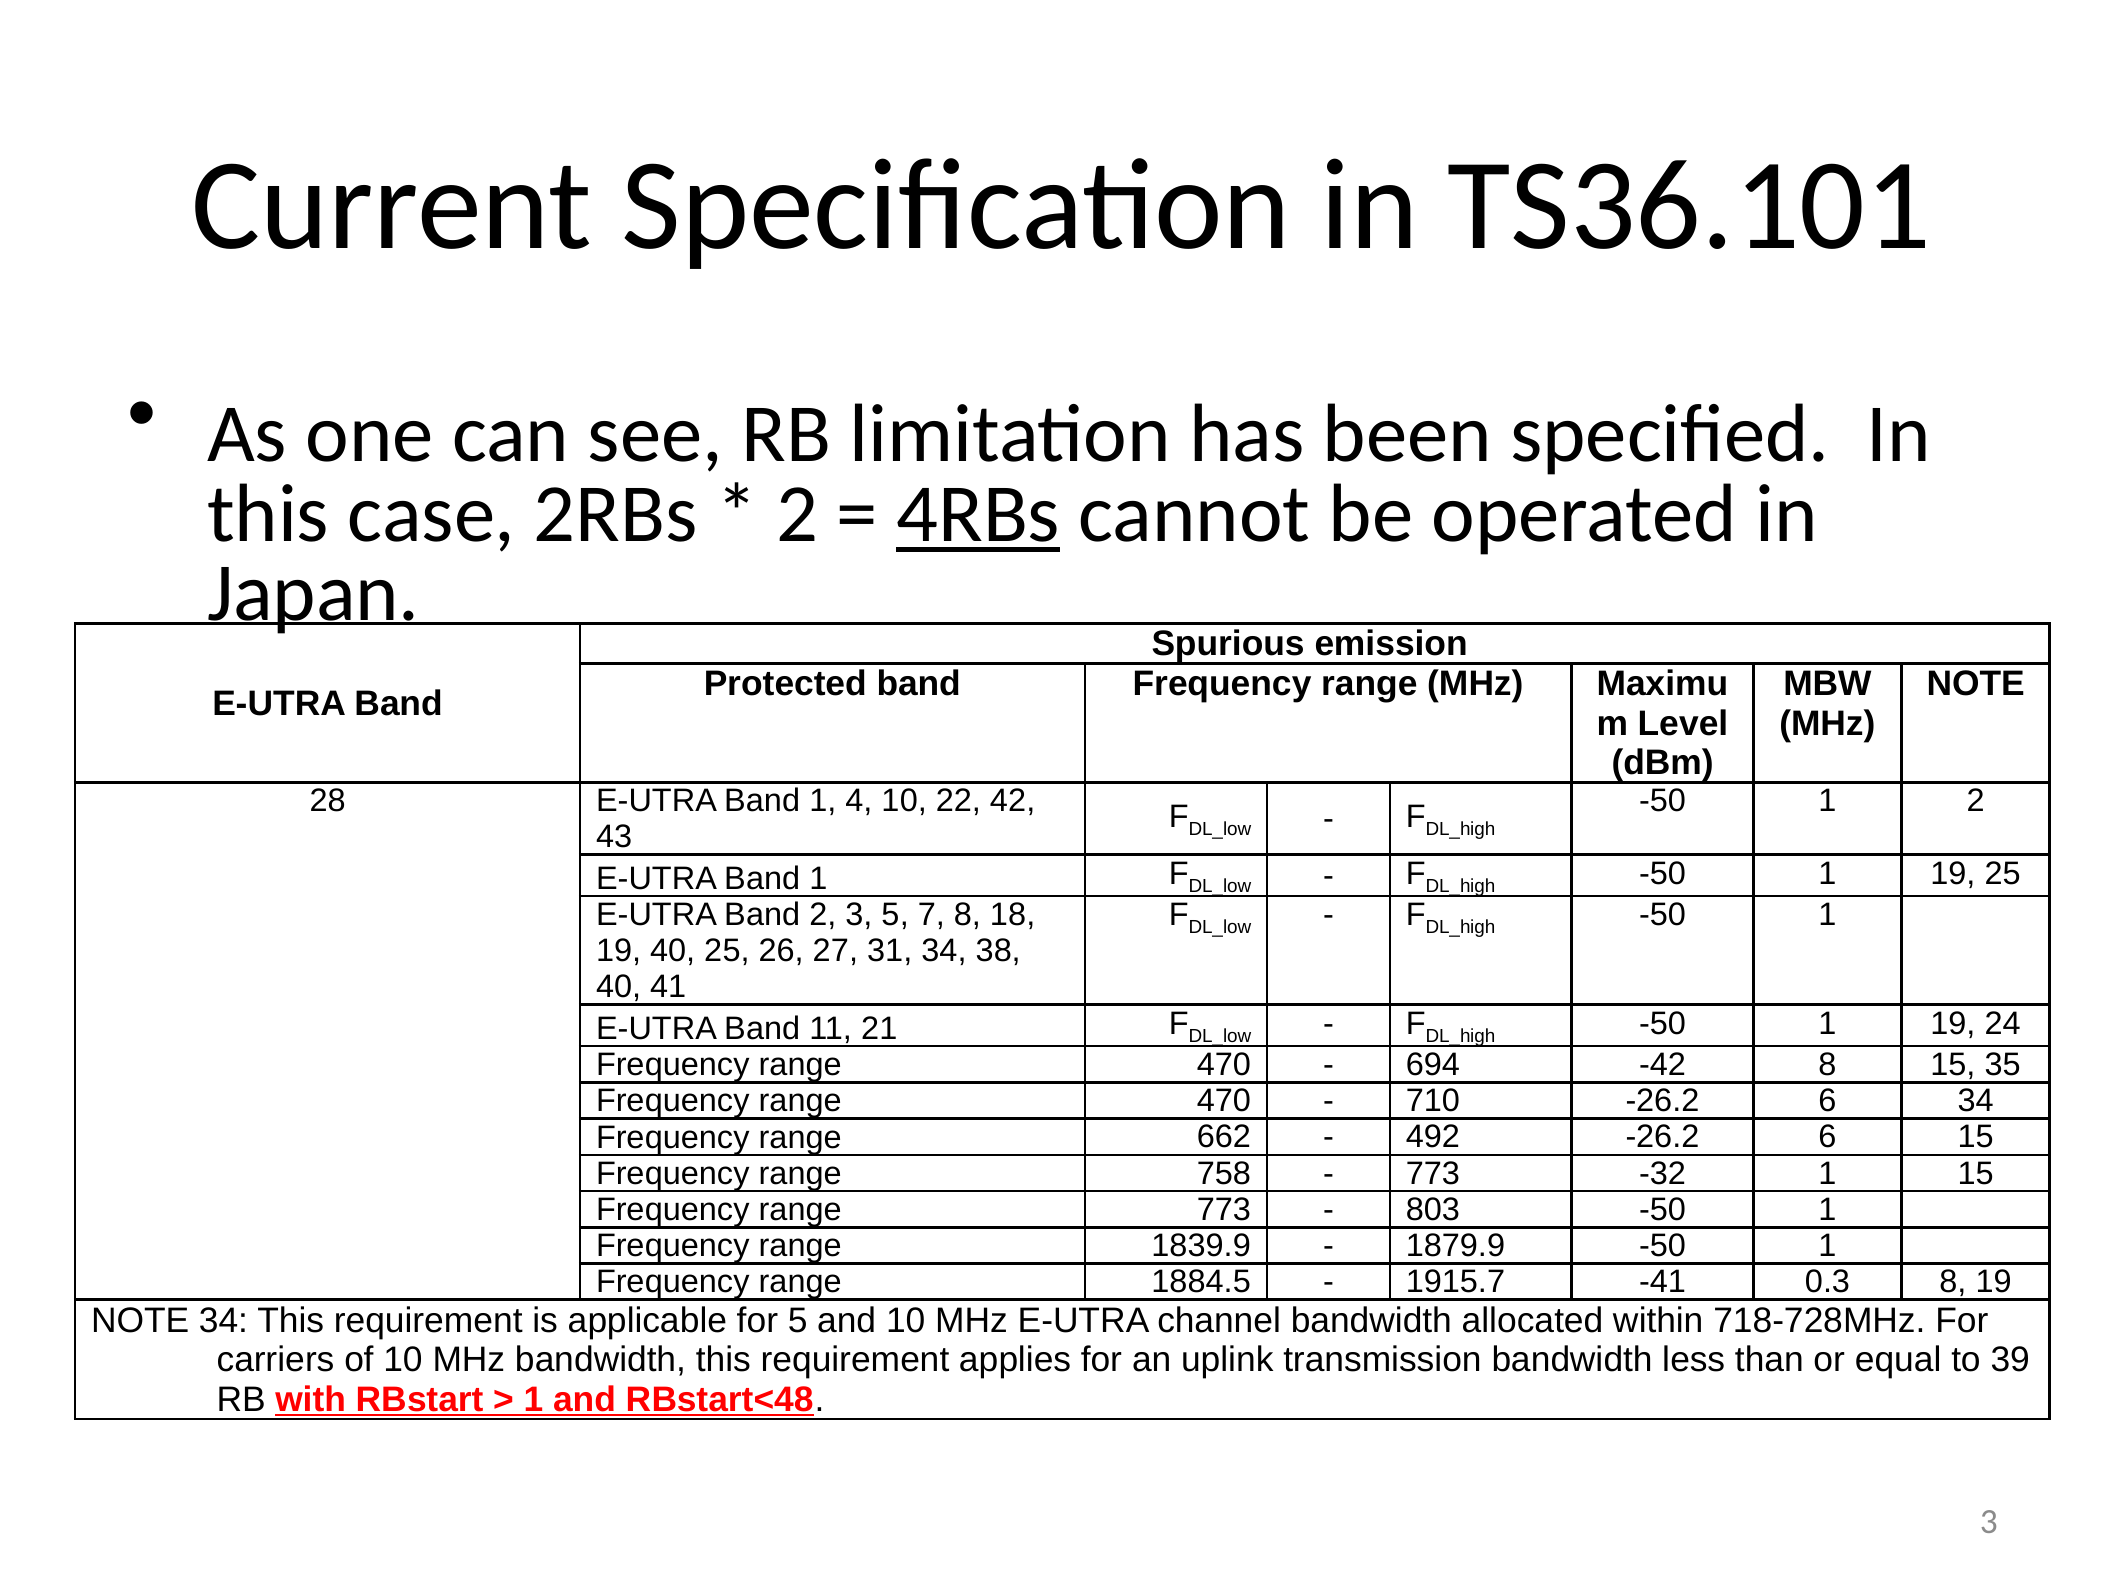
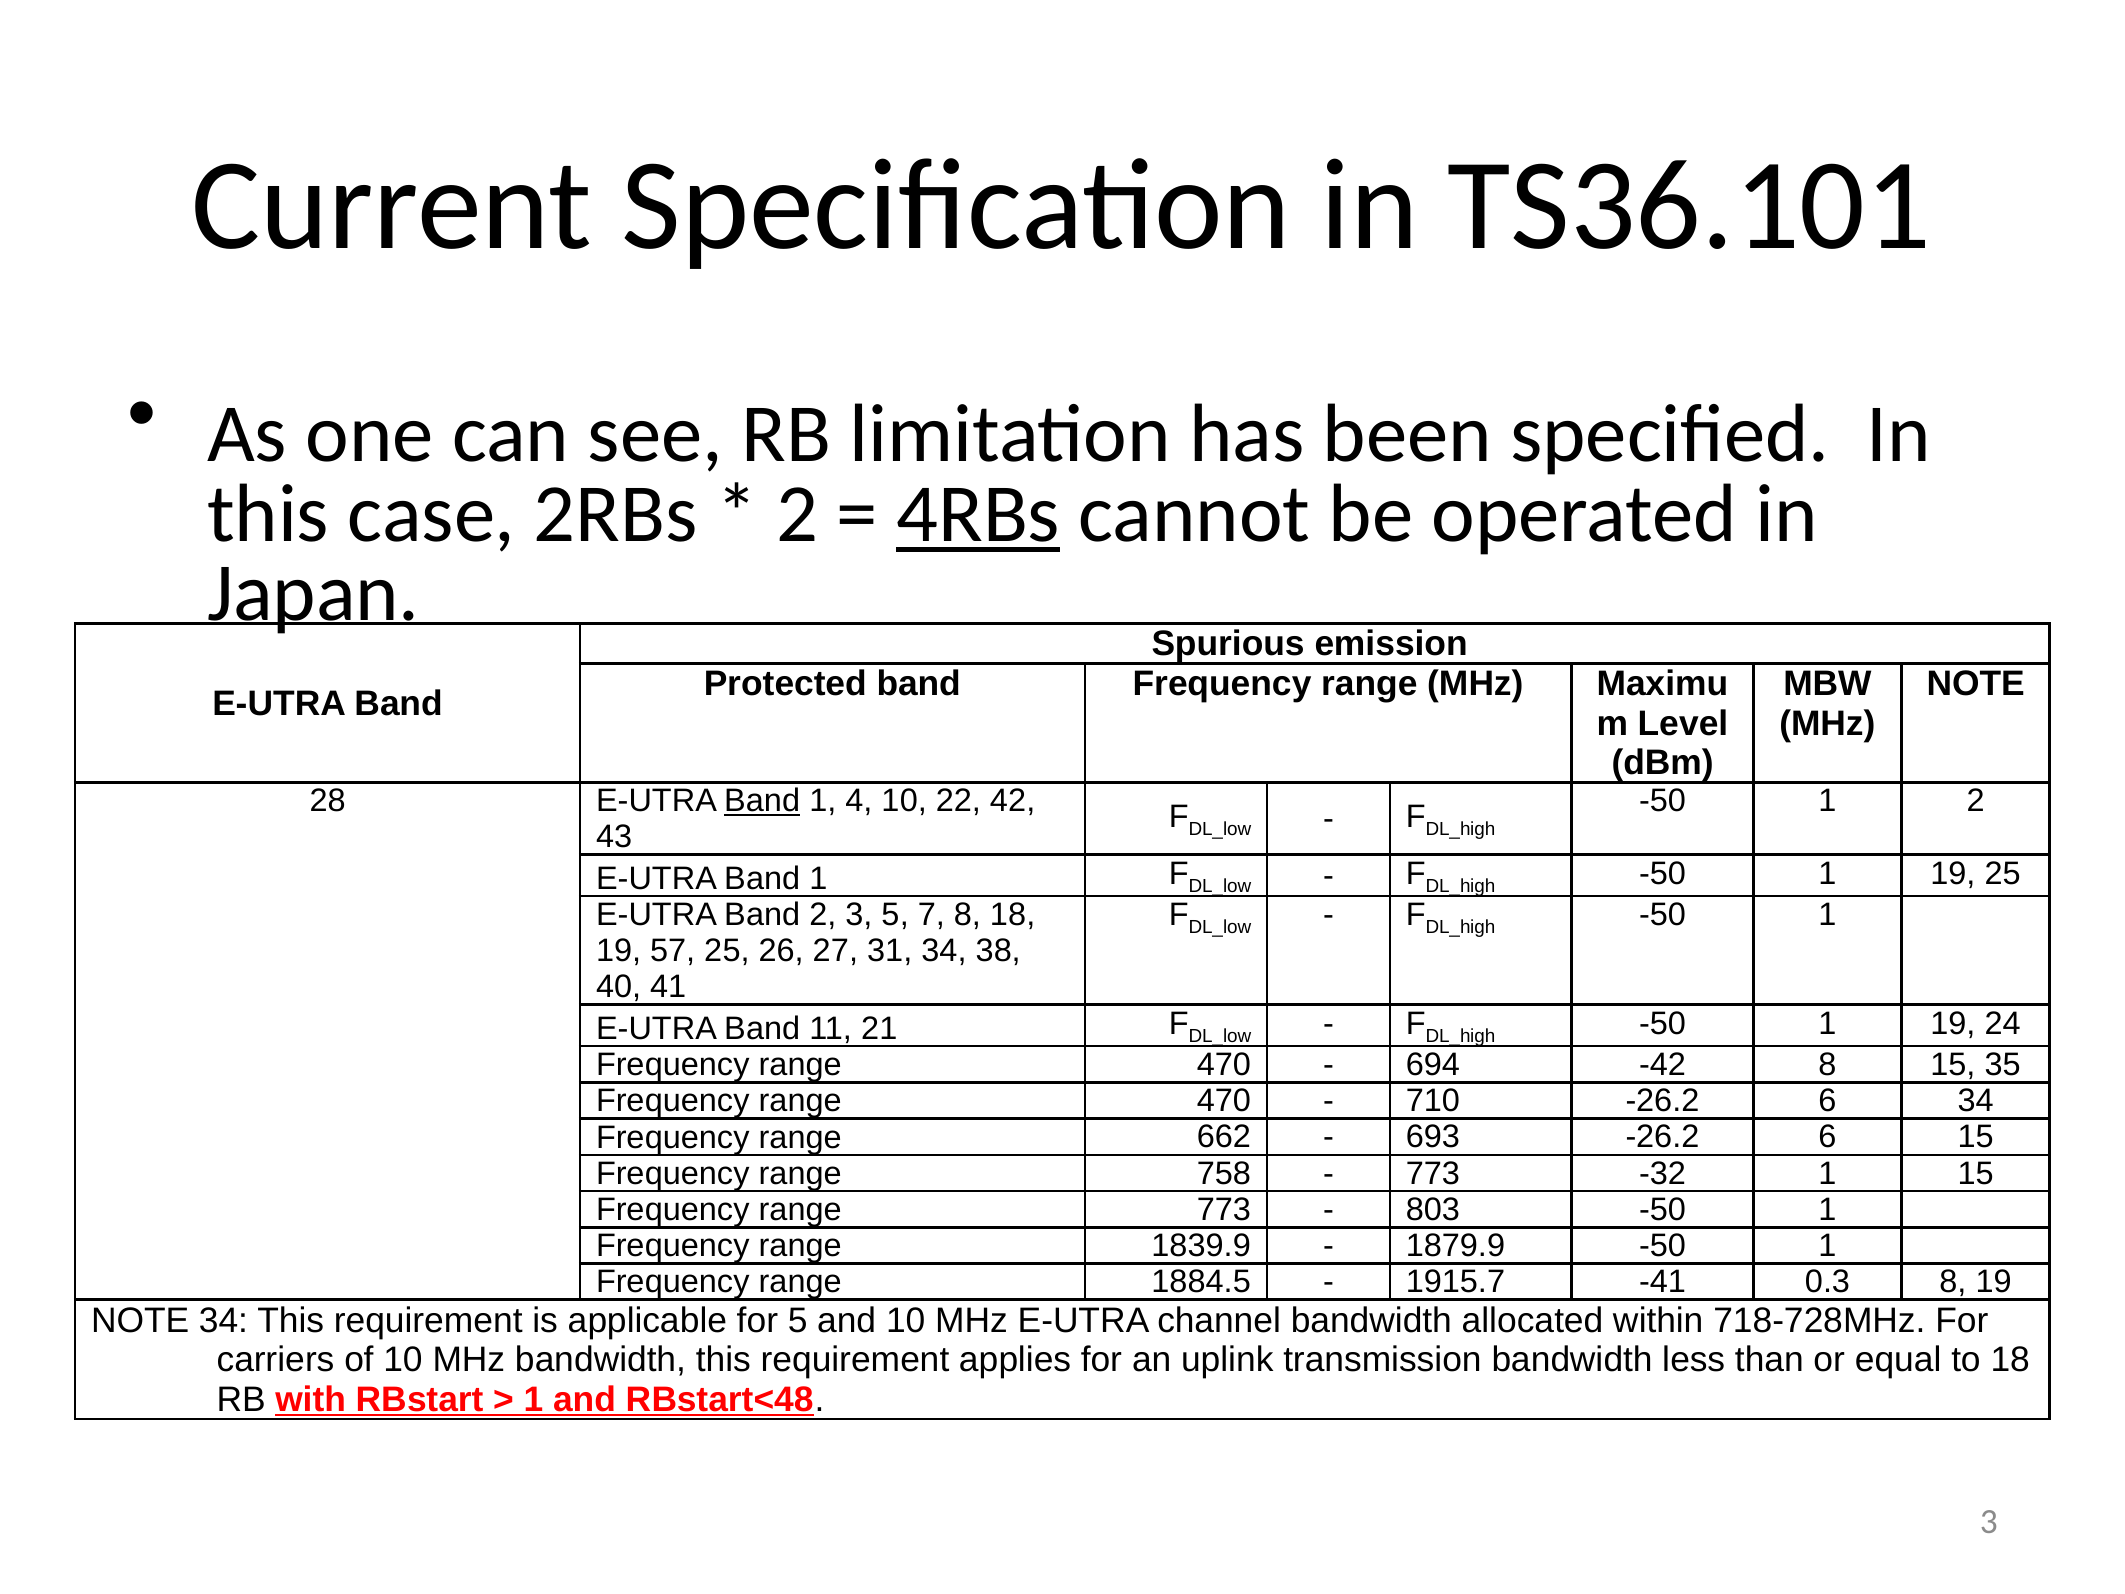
Band underline: none -> present (762, 801)
19 40: 40 -> 57 (673, 951)
492: 492 -> 693 (1433, 1137)
to 39: 39 -> 18 (2010, 1360)
